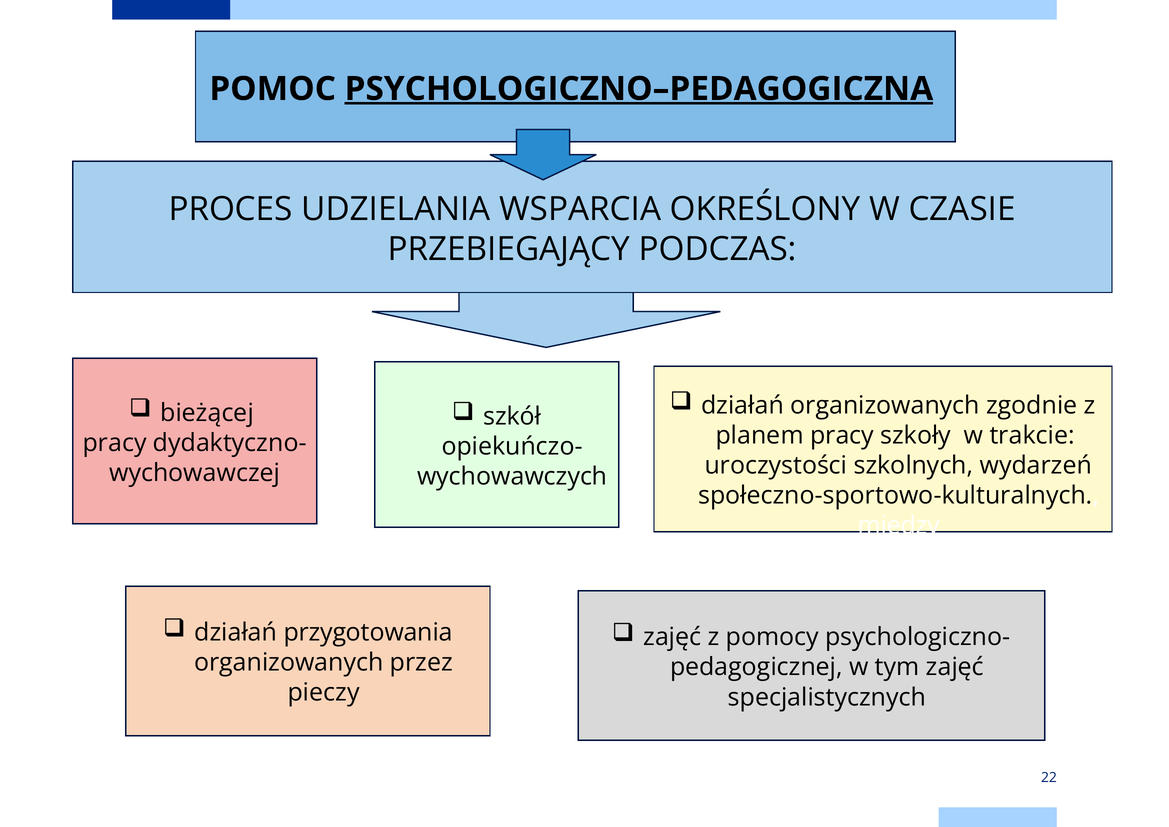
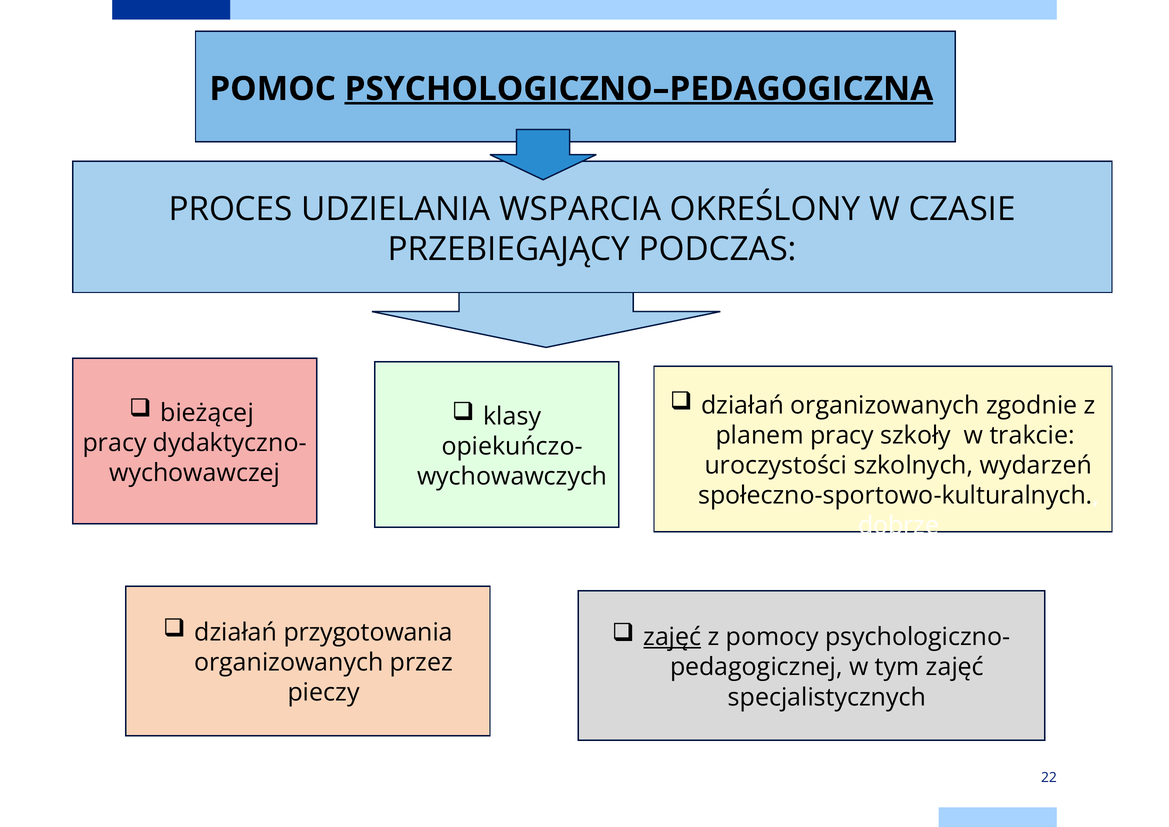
szkół: szkół -> klasy (512, 416)
między: między -> dobrze (899, 525)
zajęć underline: none -> present (672, 637)
